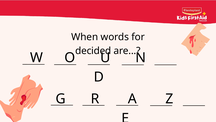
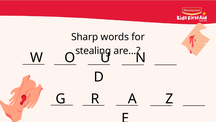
When: When -> Sharp (85, 37)
decided: decided -> stealing (93, 51)
